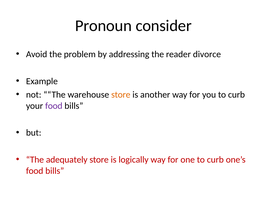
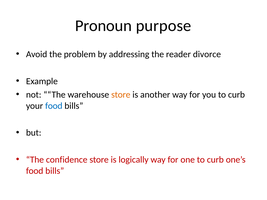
consider: consider -> purpose (164, 26)
food colour: purple -> blue (54, 106)
adequately: adequately -> confidence (67, 160)
